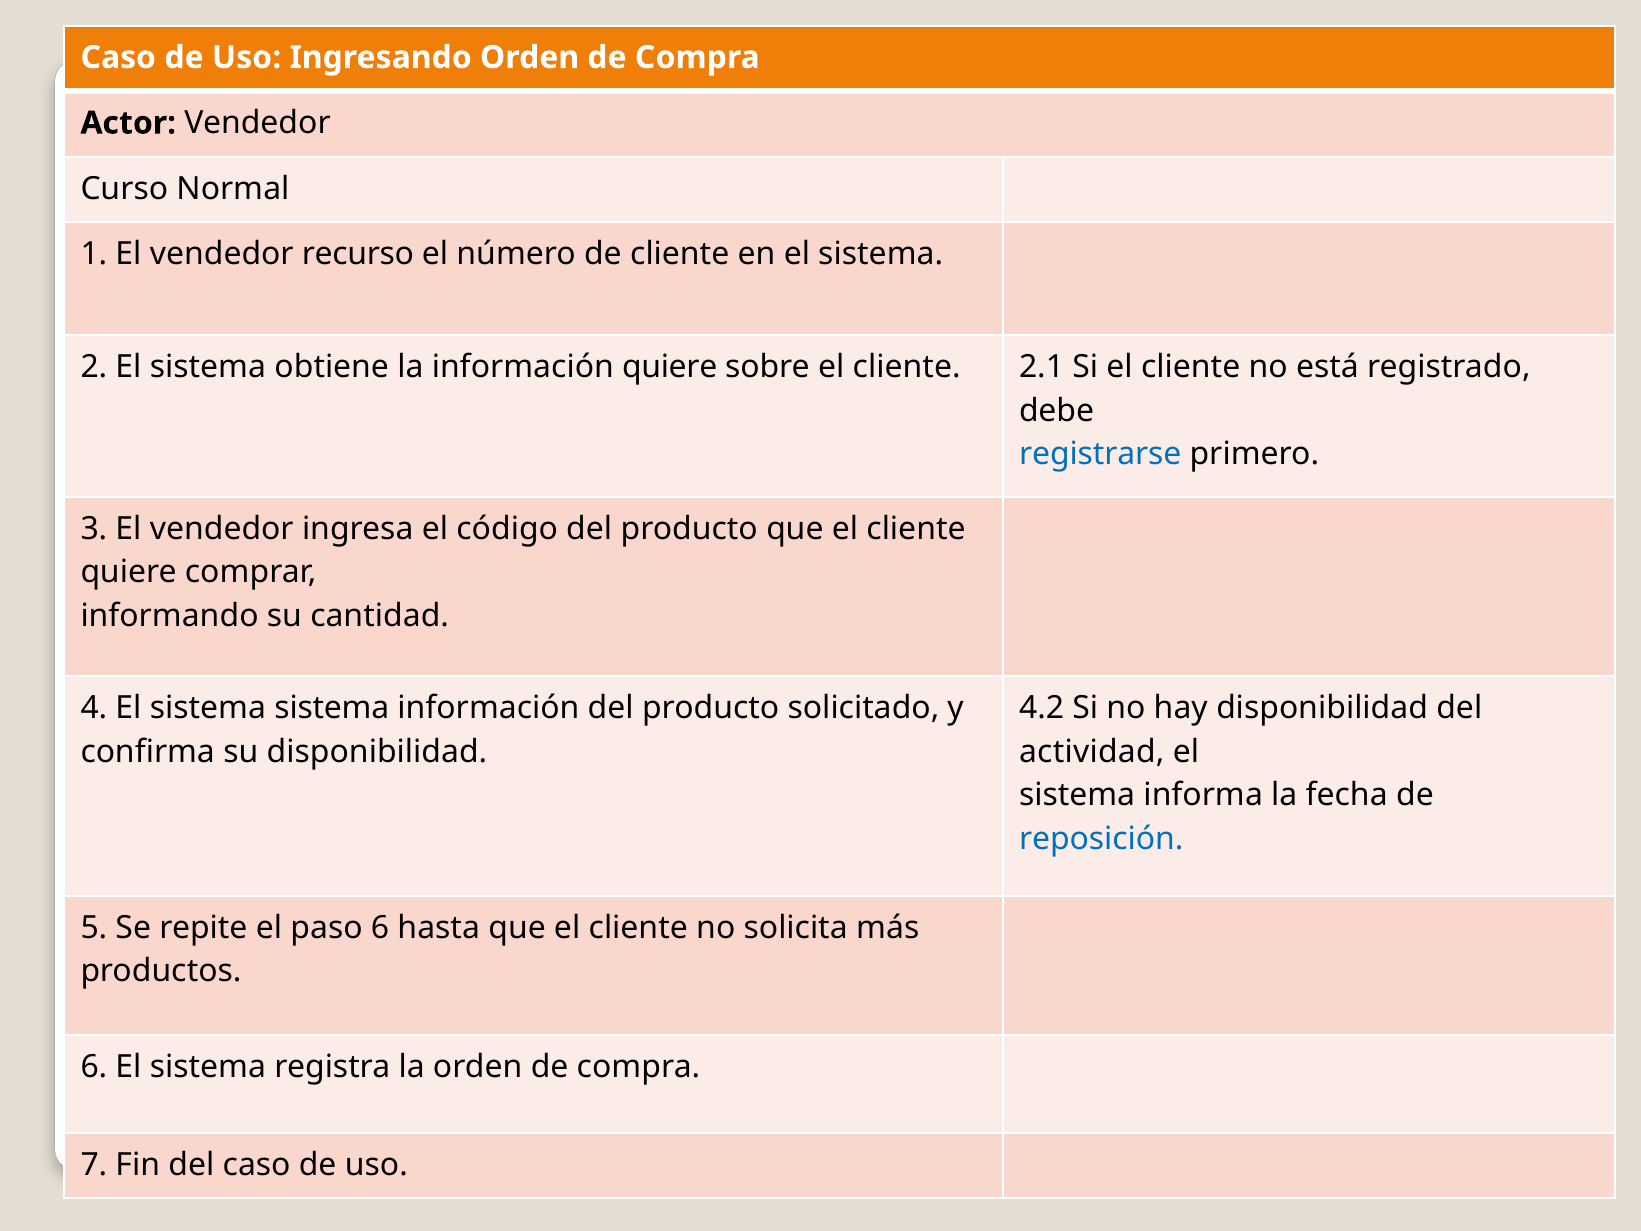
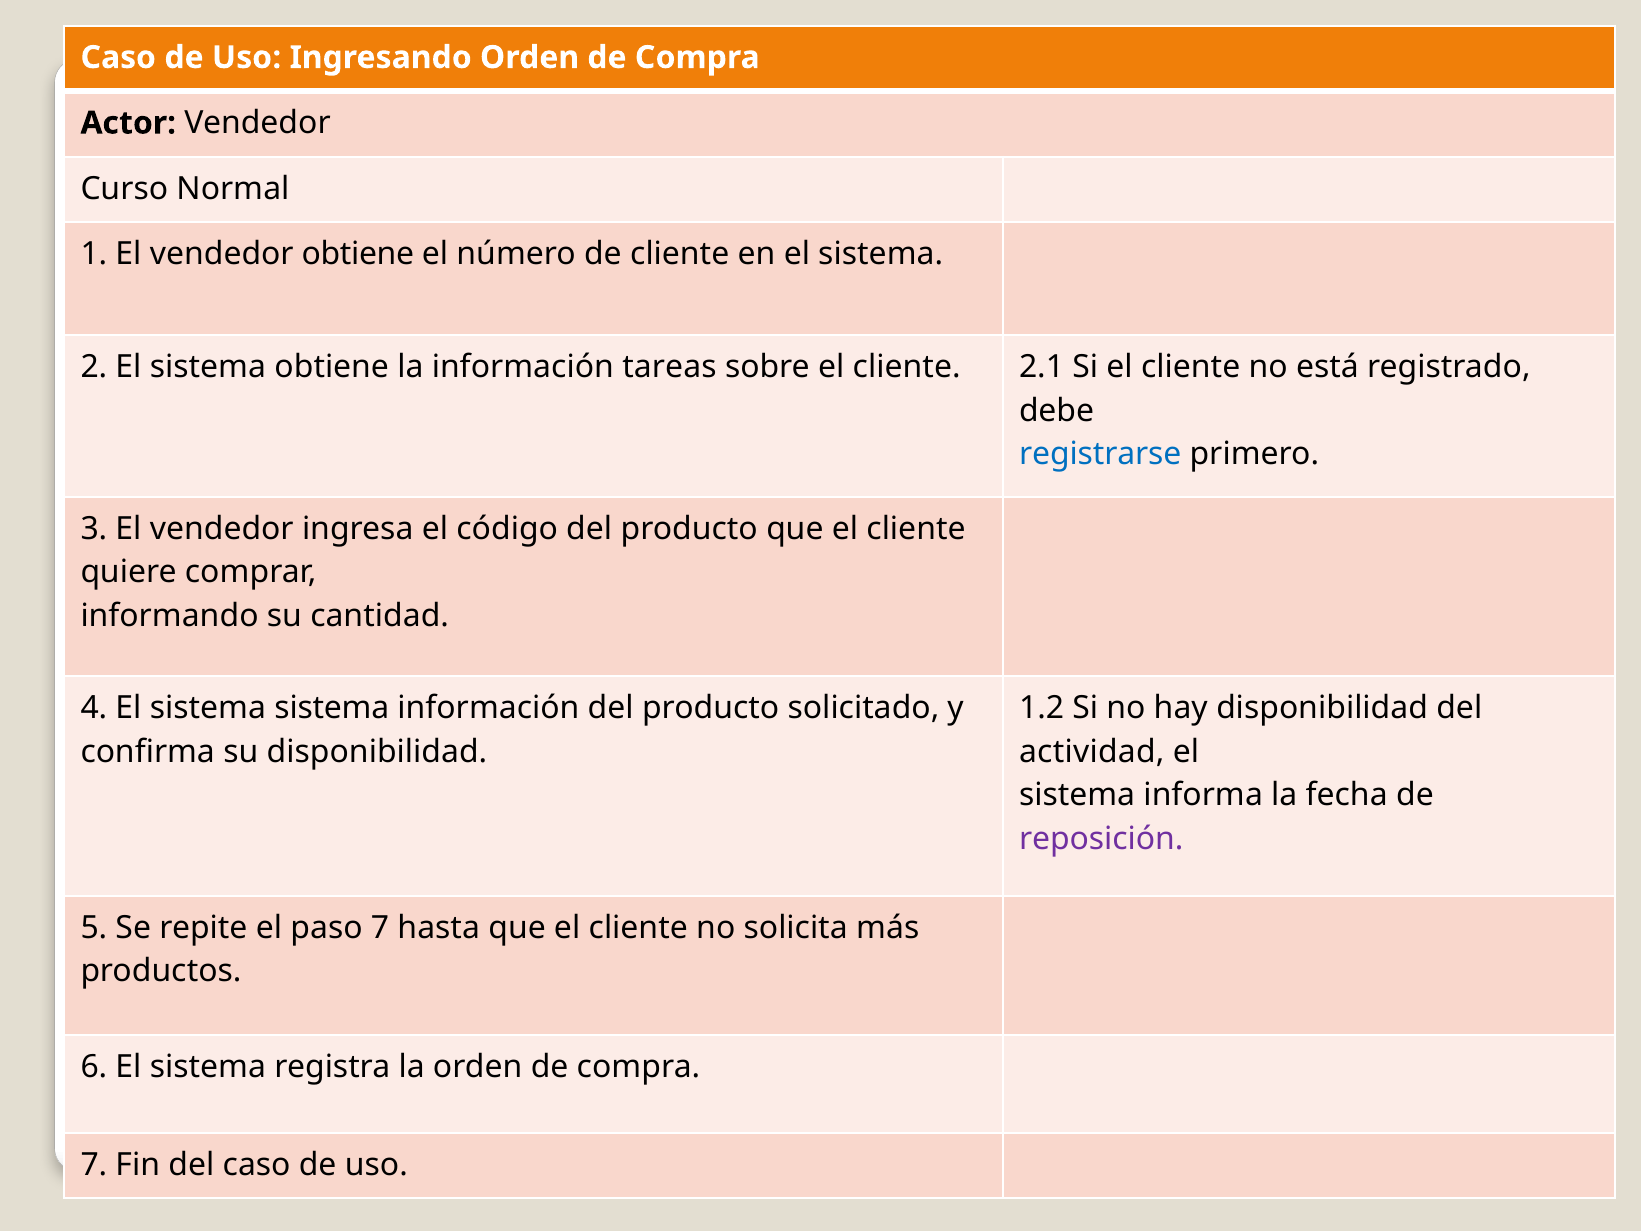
vendedor recurso: recurso -> obtiene (358, 254)
información quiere: quiere -> tareas (669, 367)
4.2: 4.2 -> 1.2 (1042, 708)
reposición colour: blue -> purple (1101, 838)
paso 6: 6 -> 7 (380, 928)
